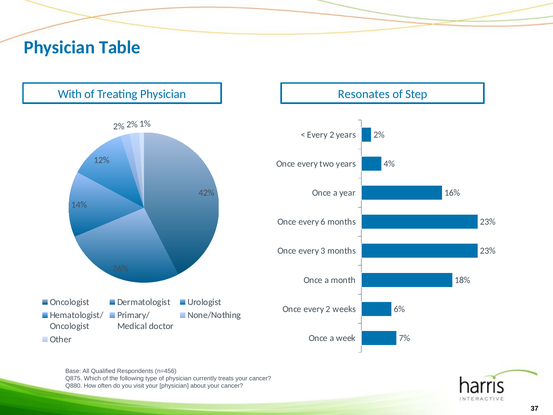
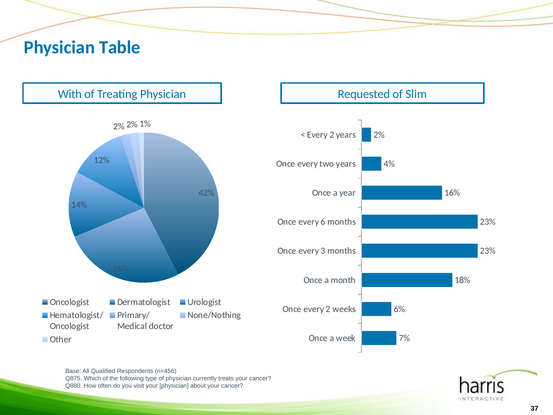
Resonates: Resonates -> Requested (364, 94)
Step: Step -> Slim (416, 94)
